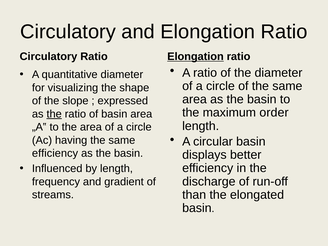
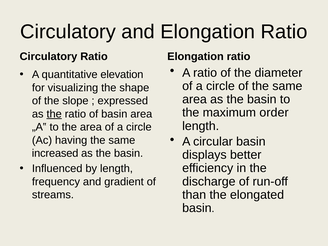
Elongation underline: present -> none (195, 57)
quantitative diameter: diameter -> elevation (122, 75)
efficiency: efficiency -> increased (55, 153)
